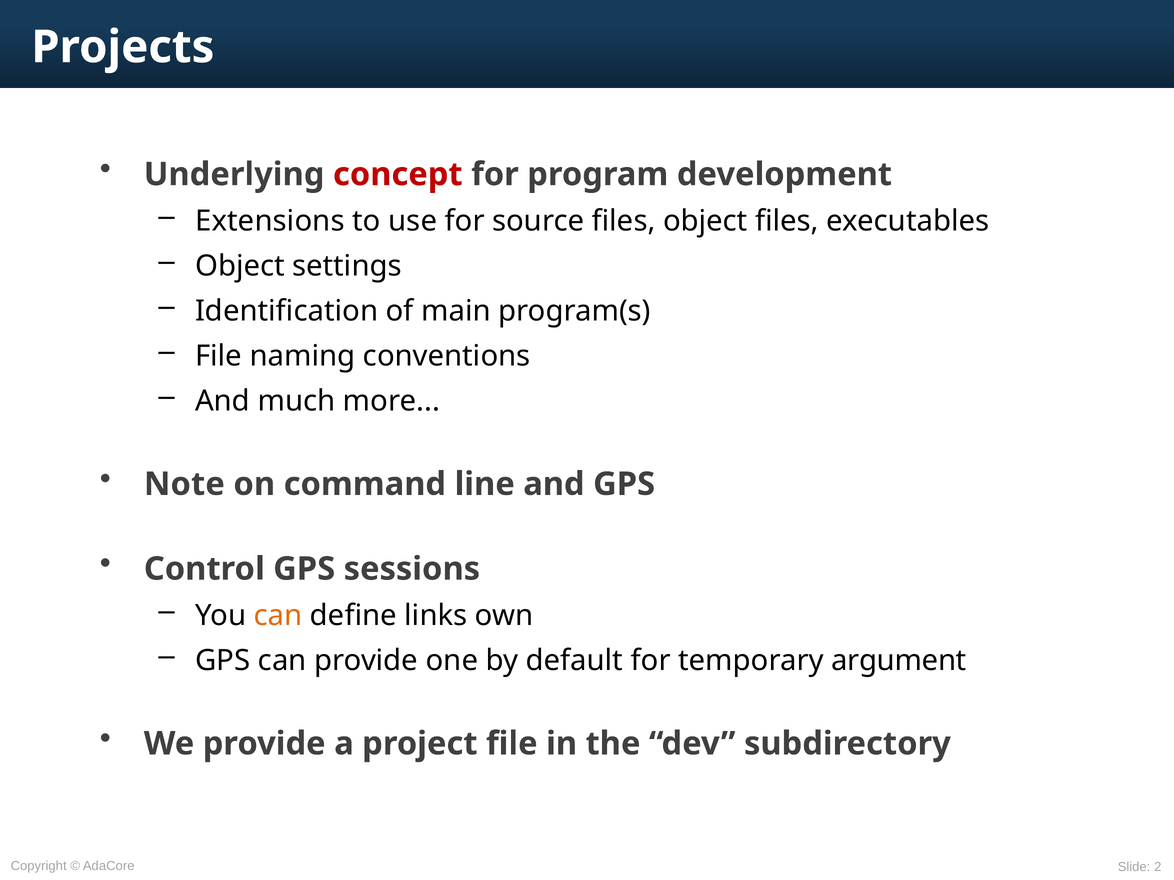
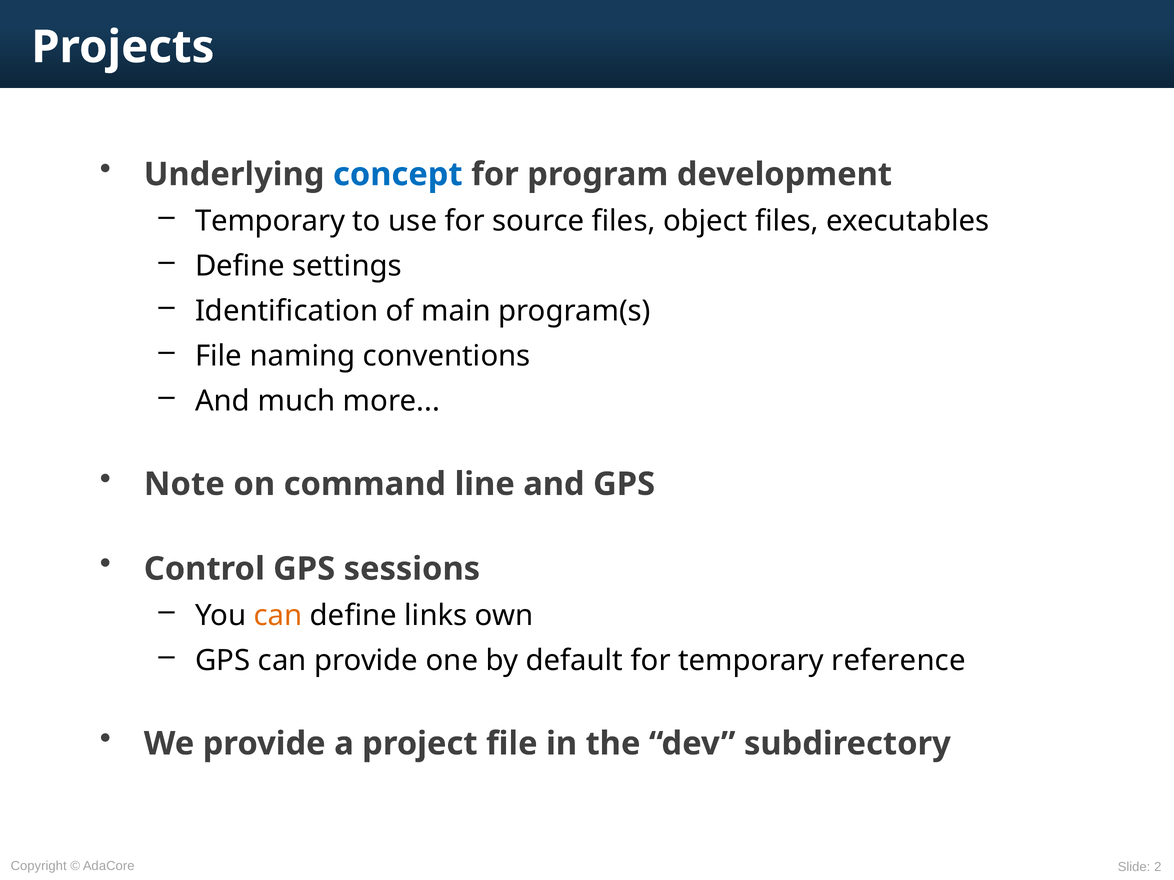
concept colour: red -> blue (398, 174)
Extensions: Extensions -> Temporary (270, 221)
Object: Object -> Define (240, 266)
argument: argument -> reference (899, 661)
